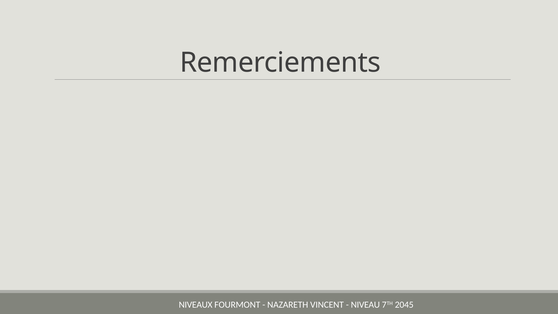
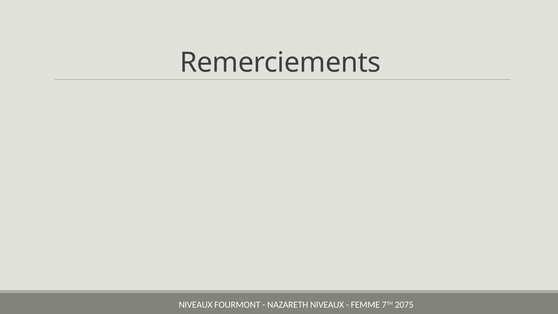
NAZARETH VINCENT: VINCENT -> NIVEAUX (327, 305)
NIVEAU: NIVEAU -> FEMME (365, 305)
2045: 2045 -> 2075 (404, 305)
